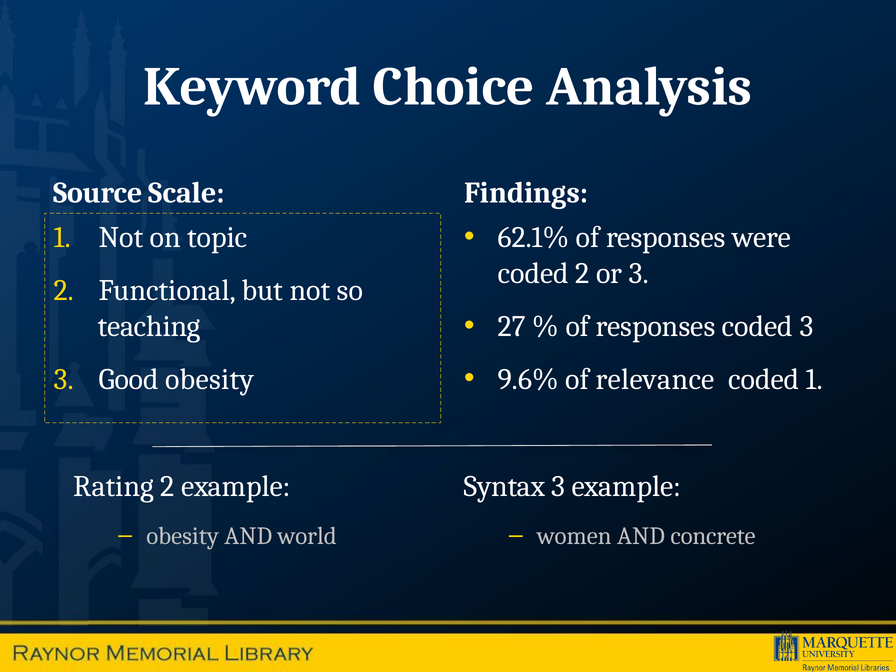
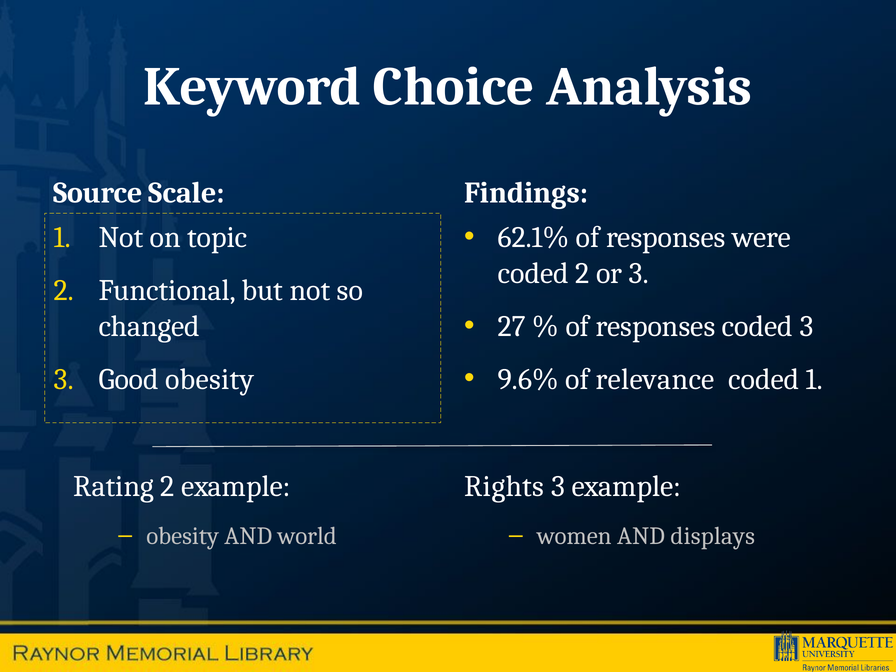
teaching: teaching -> changed (149, 326)
Syntax: Syntax -> Rights (504, 486)
concrete: concrete -> displays (713, 536)
